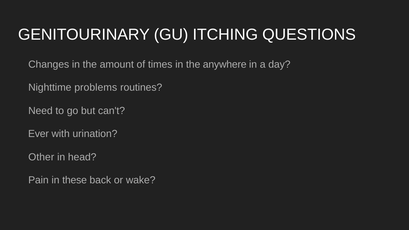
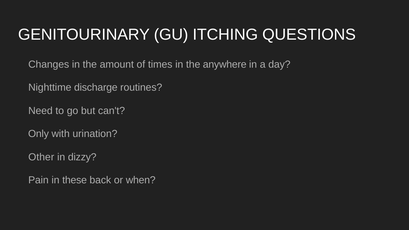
problems: problems -> discharge (96, 88)
Ever: Ever -> Only (39, 134)
head: head -> dizzy (82, 157)
wake: wake -> when (141, 180)
